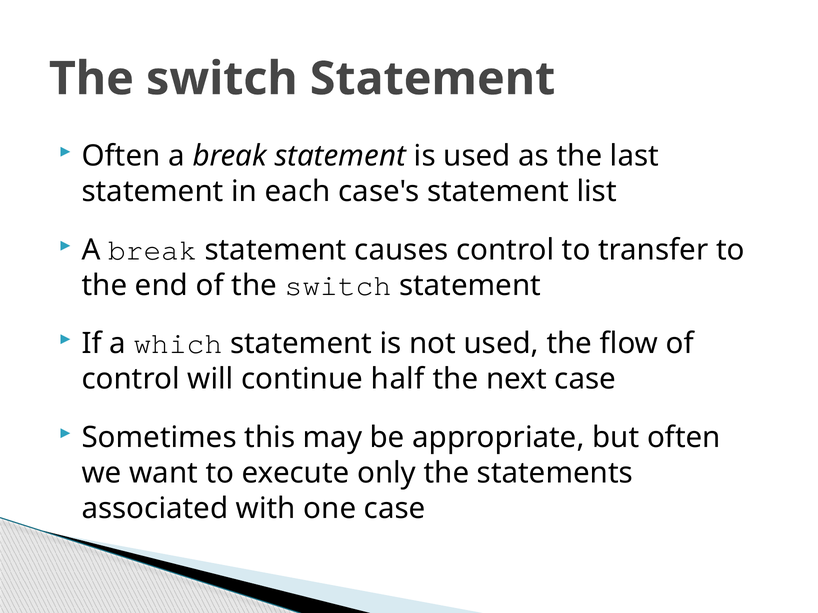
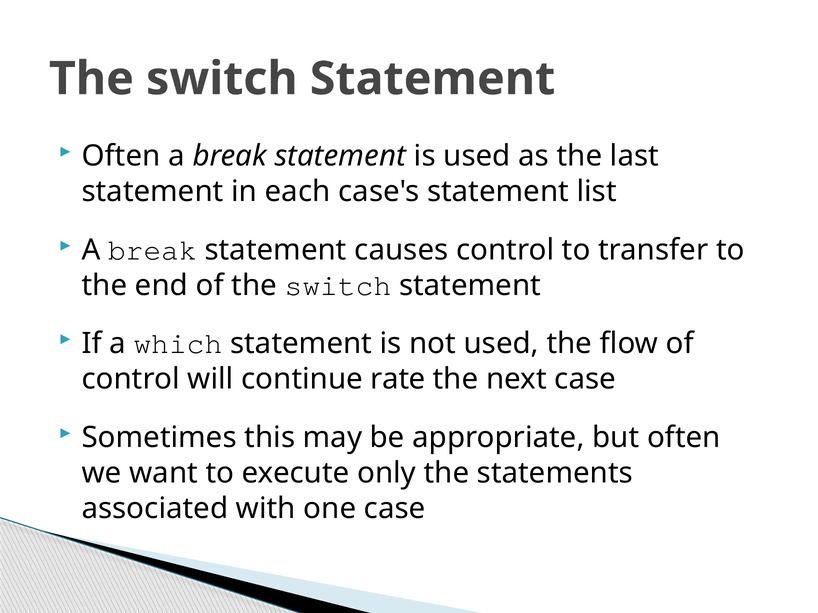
half: half -> rate (398, 379)
